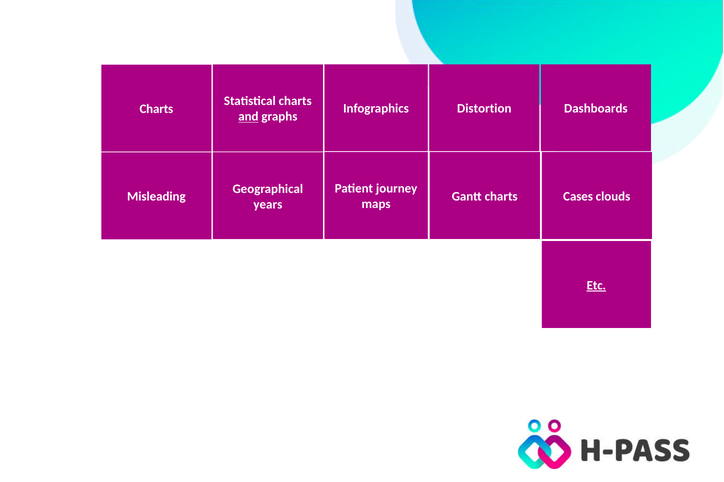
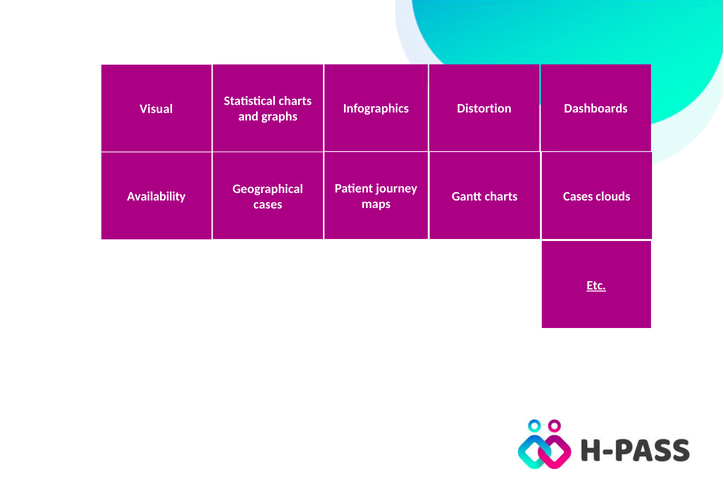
Charts: Charts -> Visual (156, 109)
and underline: present -> none (248, 117)
Misleading: Misleading -> Availability (156, 197)
years: years -> cases (268, 205)
